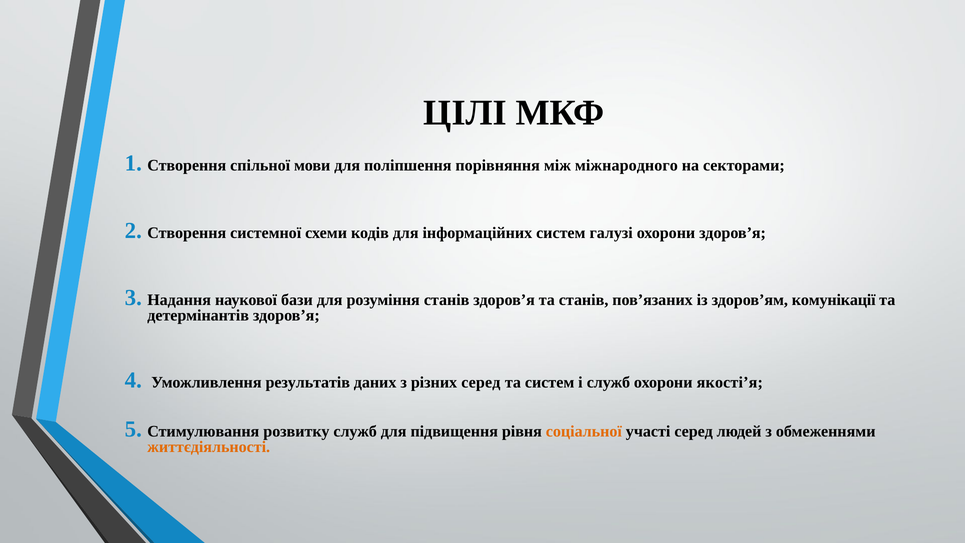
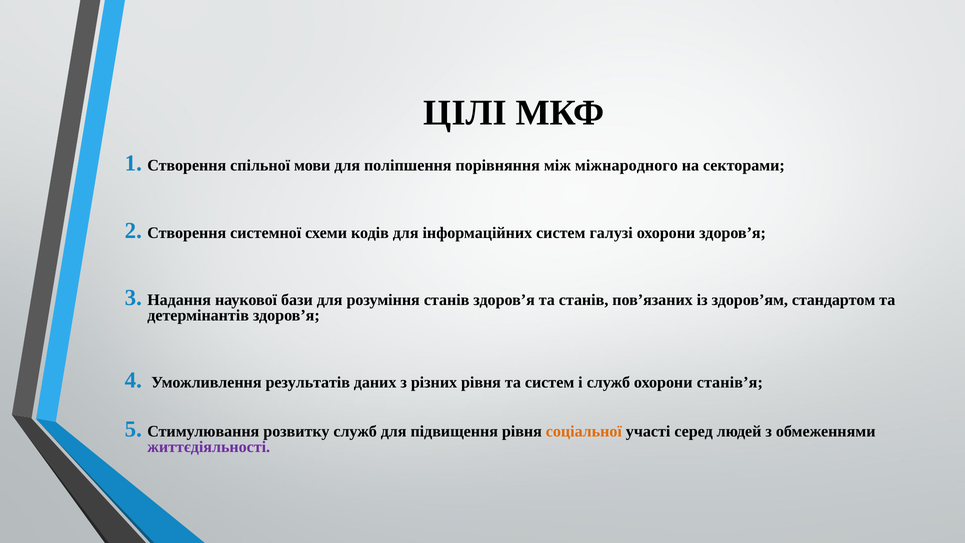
комунікації: комунікації -> стандартом (834, 300)
різних серед: серед -> рівня (481, 382)
якості’я: якості’я -> станів’я (730, 382)
життєдіяльності colour: orange -> purple (209, 447)
